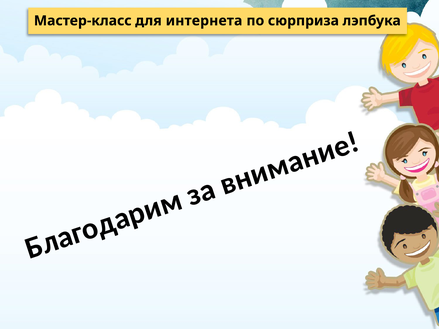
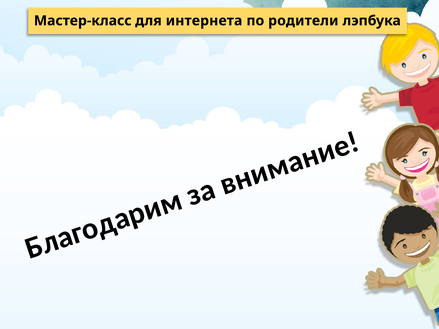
сюрприза: сюрприза -> родители (303, 21)
